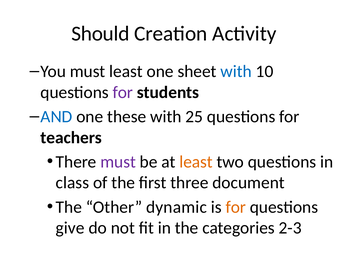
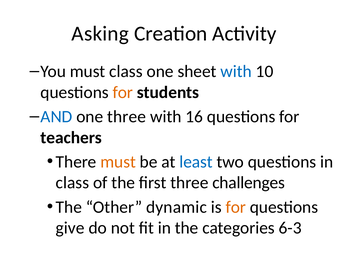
Should: Should -> Asking (100, 34)
must least: least -> class (126, 71)
for colour: purple -> orange (123, 92)
one these: these -> three (127, 117)
25: 25 -> 16 (194, 117)
must colour: purple -> orange (118, 162)
least colour: orange -> blue (196, 162)
document: document -> challenges (249, 183)
2-3: 2-3 -> 6-3 (290, 228)
